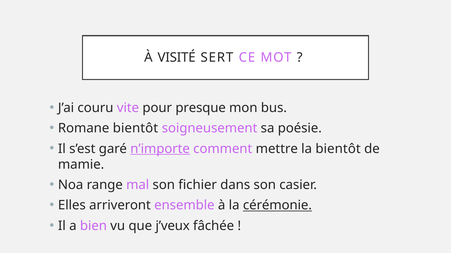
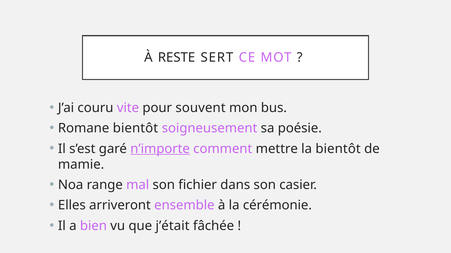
VISITÉ: VISITÉ -> RESTE (177, 58)
presque: presque -> souvent (201, 108)
cérémonie underline: present -> none (277, 206)
j’veux: j’veux -> j’était (173, 226)
